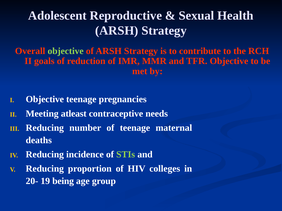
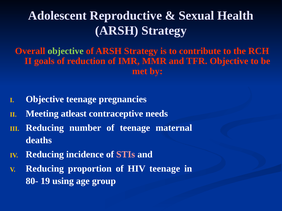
STIs colour: light green -> pink (126, 155)
HIV colleges: colleges -> teenage (165, 169)
20-: 20- -> 80- (32, 181)
being: being -> using (63, 181)
